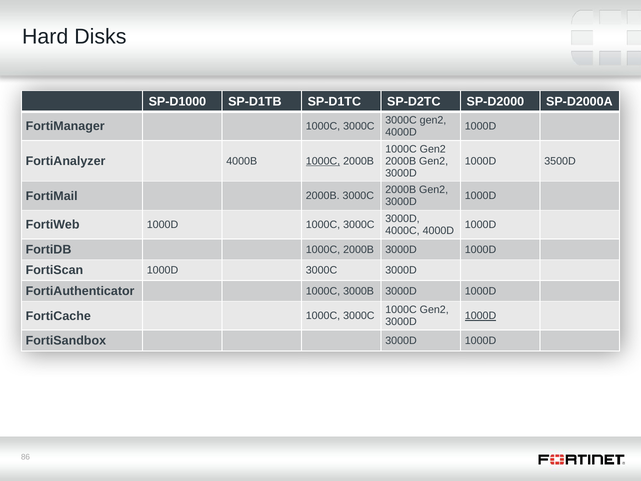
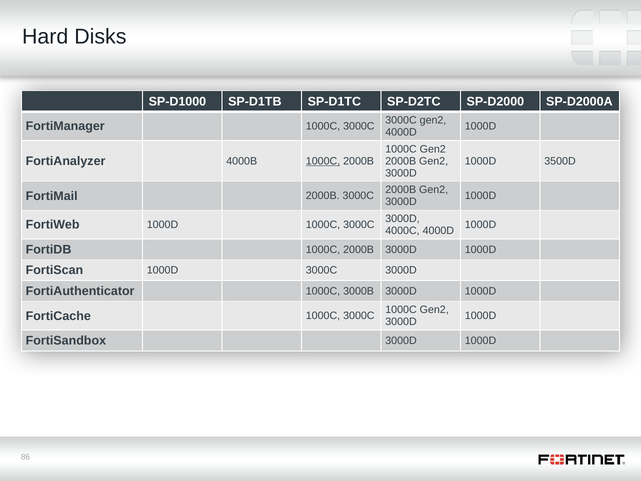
1000D underline: present -> none (481, 316)
